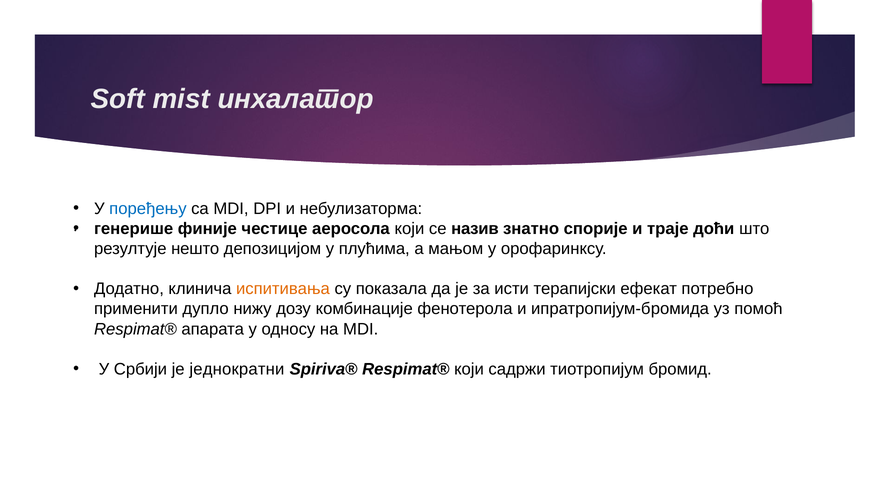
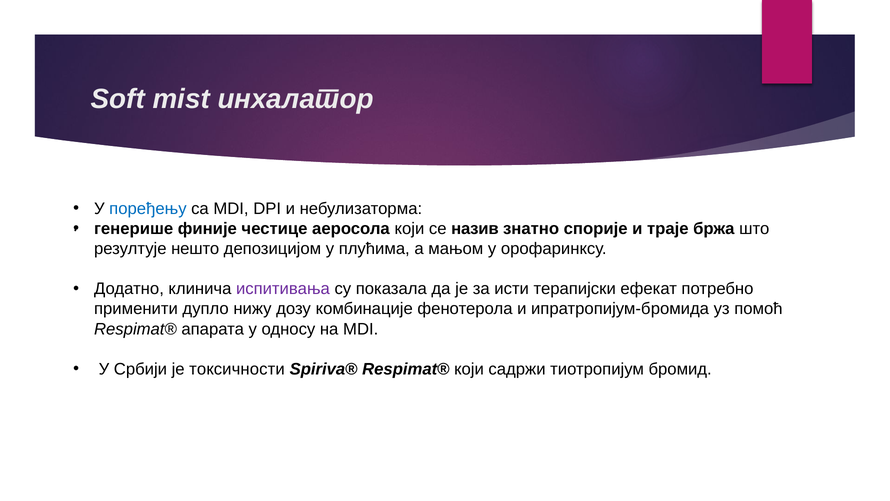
доћи: доћи -> бржа (714, 229)
испитивања colour: orange -> purple (283, 289)
једнократни: једнократни -> токсичности (237, 369)
